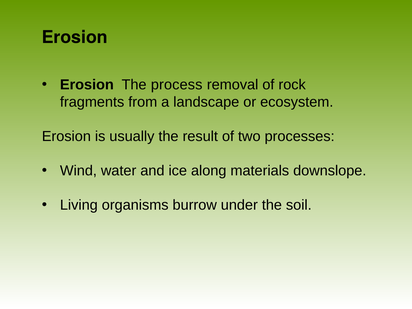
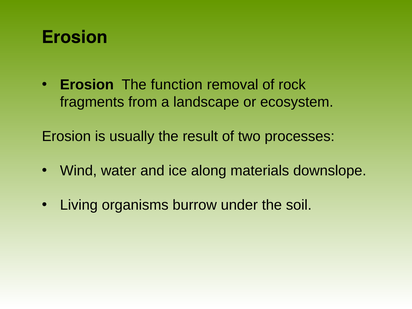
process: process -> function (177, 85)
